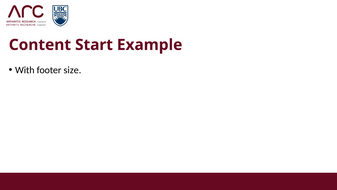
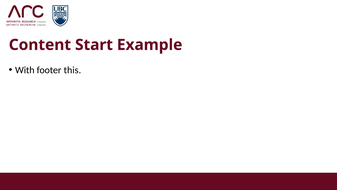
size: size -> this (72, 70)
